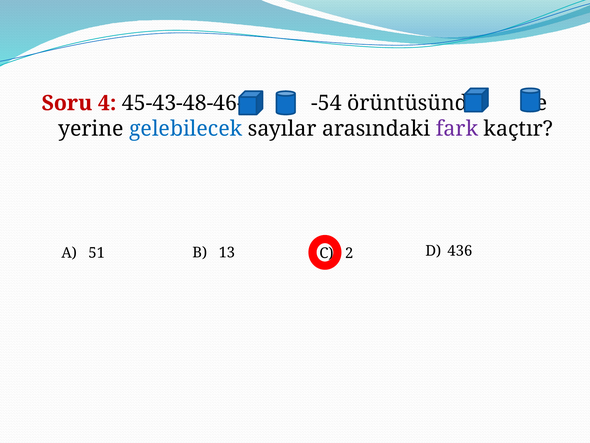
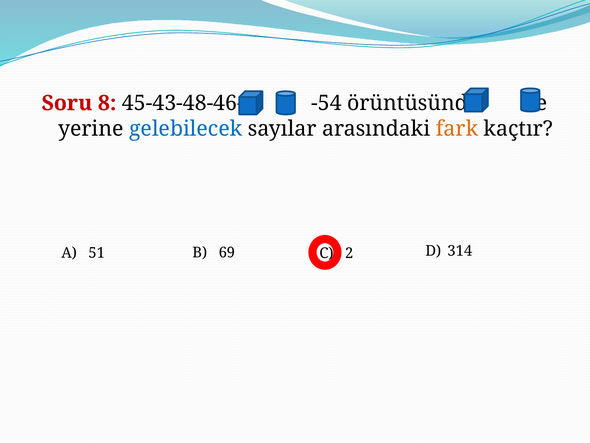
4: 4 -> 8 (107, 103)
fark colour: purple -> orange (457, 129)
13: 13 -> 69 (227, 253)
436: 436 -> 314 (460, 251)
